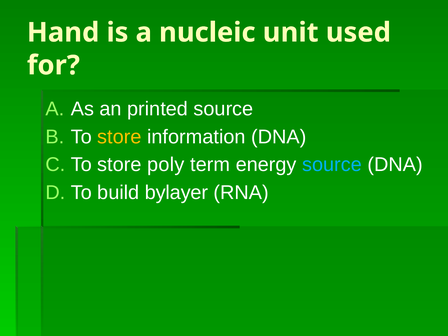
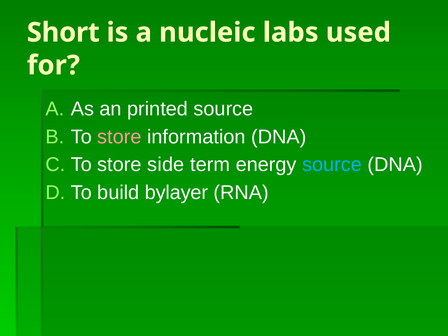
Hand: Hand -> Short (63, 33)
unit: unit -> labs (291, 33)
store colour: yellow -> pink (119, 137)
poly: poly -> side (166, 165)
